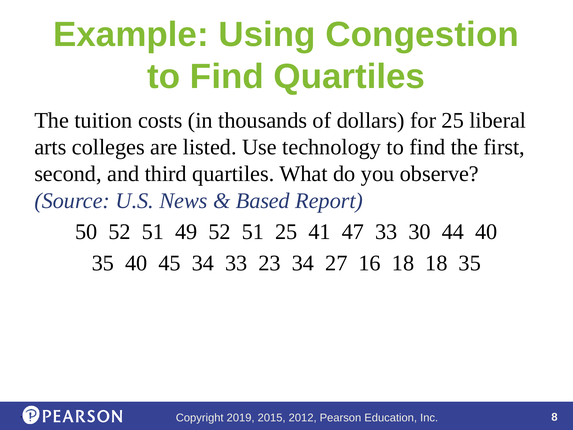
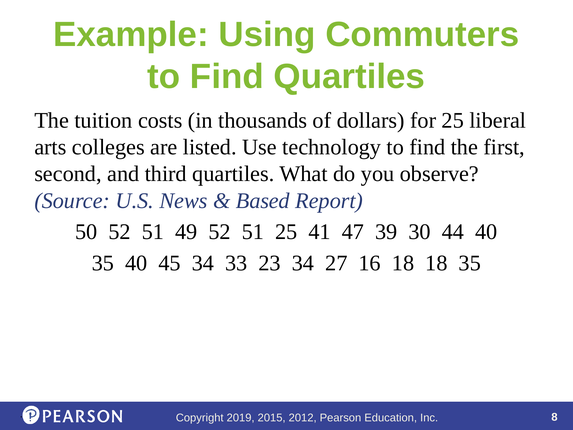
Congestion: Congestion -> Commuters (422, 34)
47 33: 33 -> 39 (386, 232)
